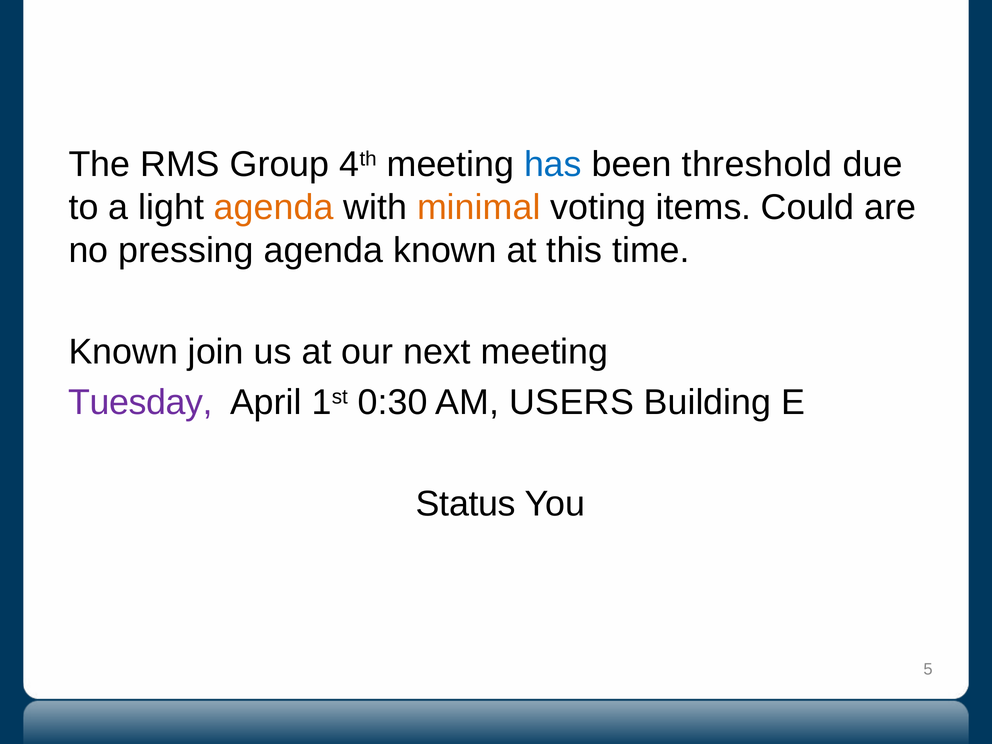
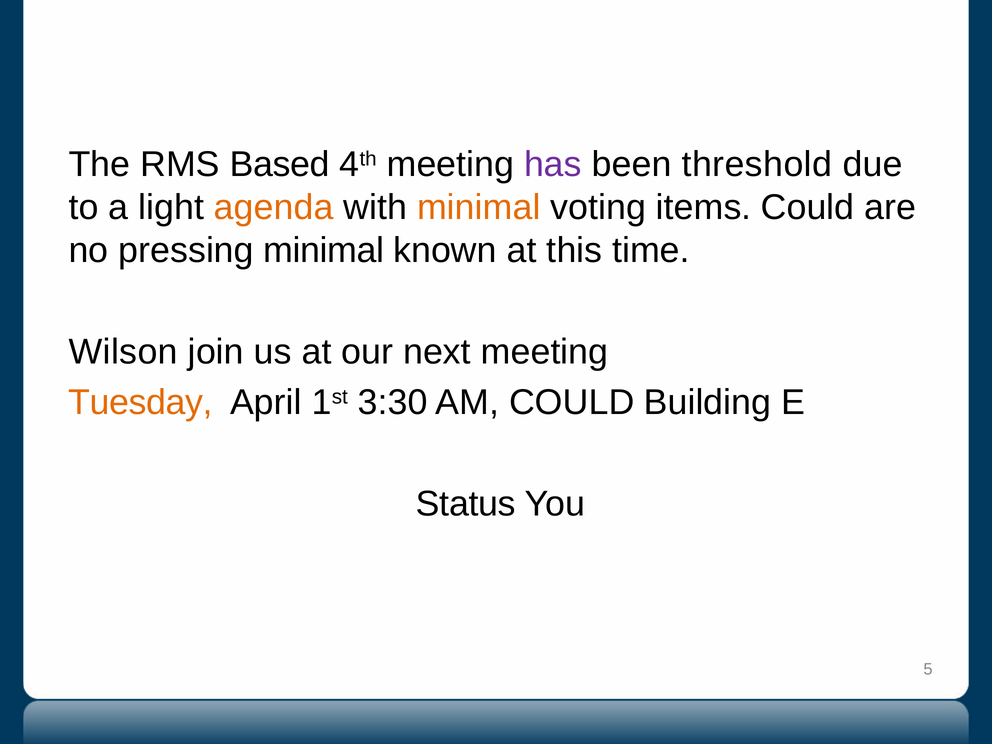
Group: Group -> Based (280, 164)
has colour: blue -> purple (553, 164)
pressing agenda: agenda -> minimal (324, 250)
Known: Known -> Wilson (123, 352)
Tuesday colour: purple -> orange (140, 402)
0:30: 0:30 -> 3:30 (393, 402)
AM USERS: USERS -> COULD (572, 402)
